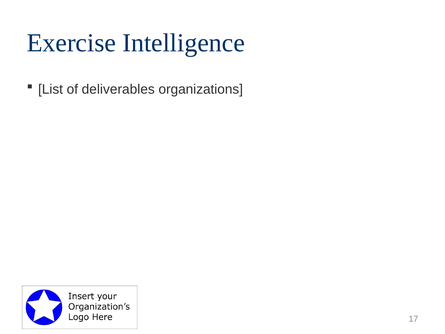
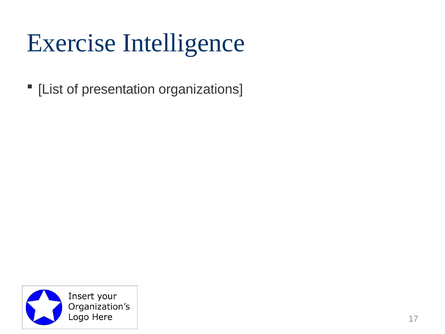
deliverables: deliverables -> presentation (118, 89)
